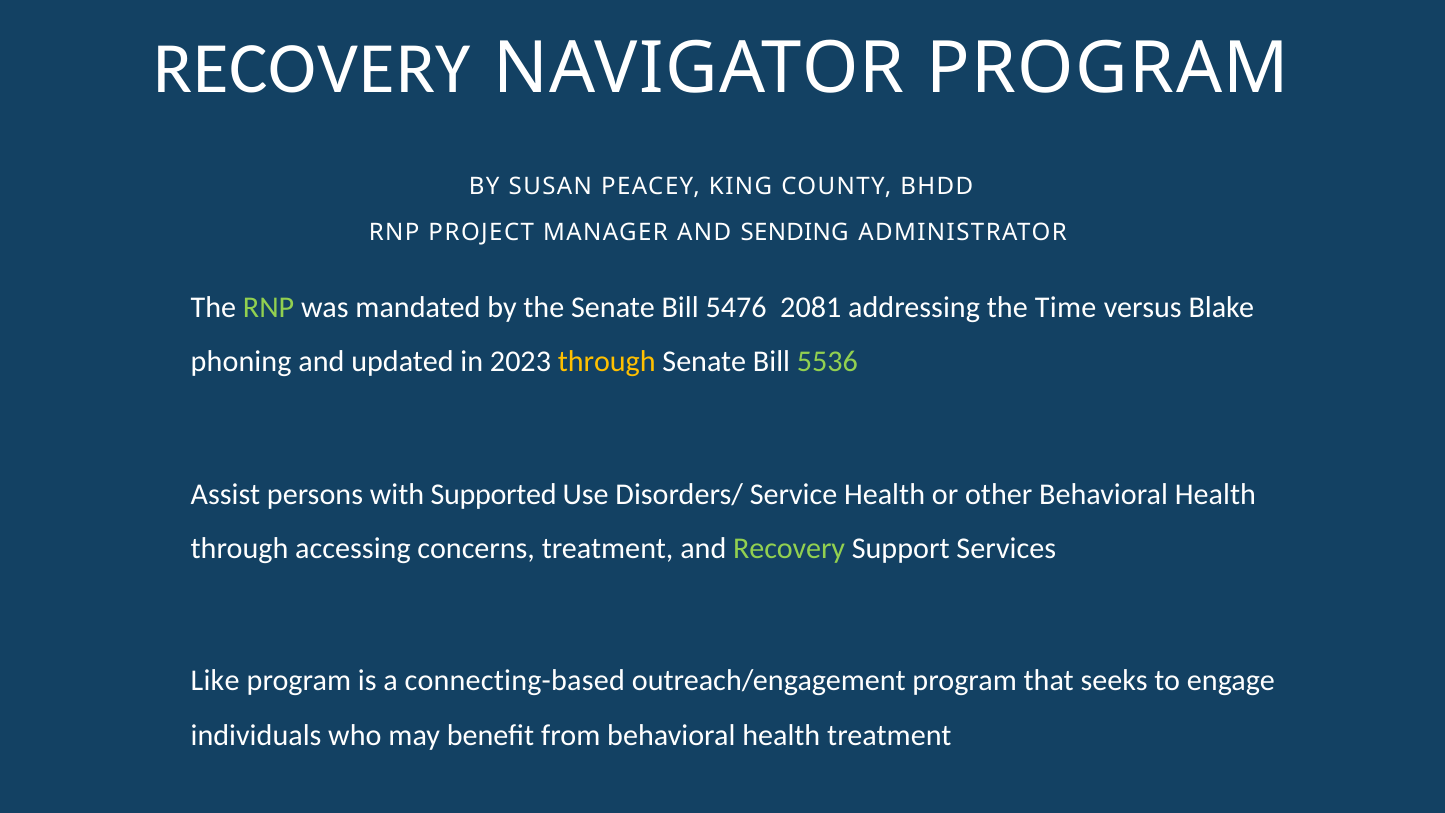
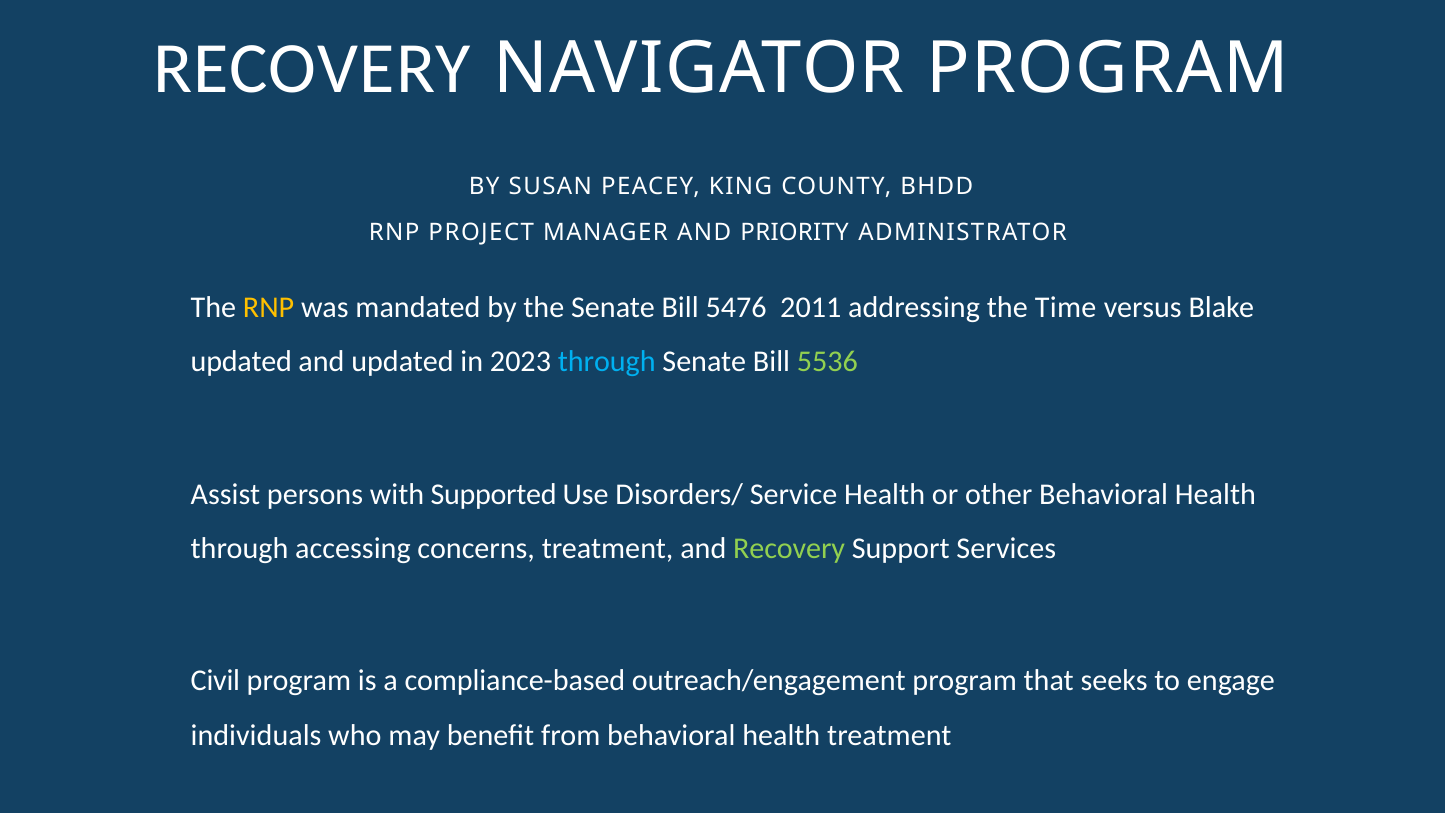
SENDING: SENDING -> PRIORITY (795, 233)
RNP colour: light green -> yellow (269, 308)
2081: 2081 -> 2011 (811, 308)
phoning: phoning -> updated (241, 362)
through colour: yellow -> light blue (607, 362)
Like: Like -> Civil (215, 681)
connecting-based: connecting-based -> compliance-based (515, 681)
